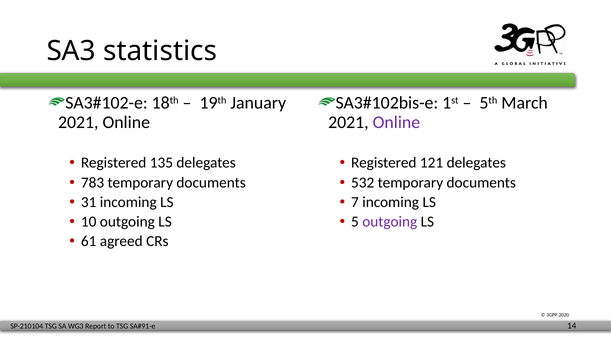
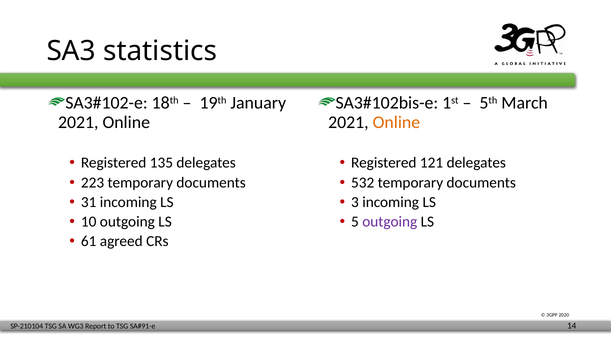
Online colour: purple -> orange (396, 123)
783: 783 -> 223 (93, 183)
7: 7 -> 3 (355, 203)
